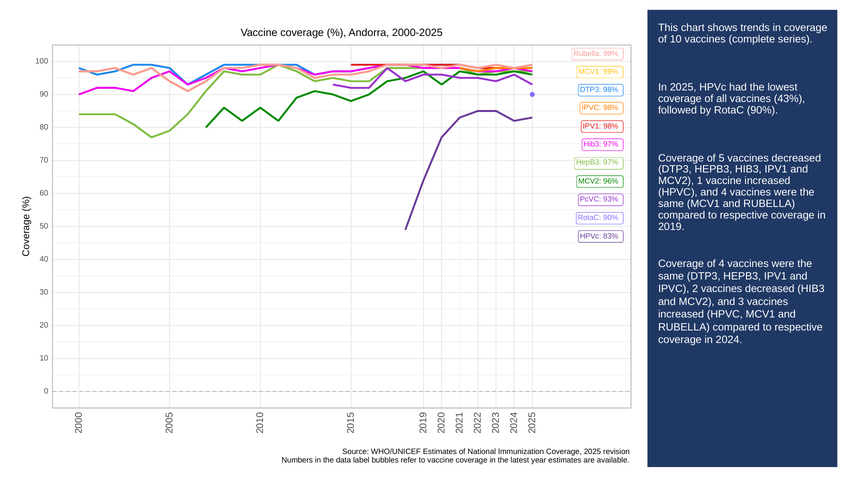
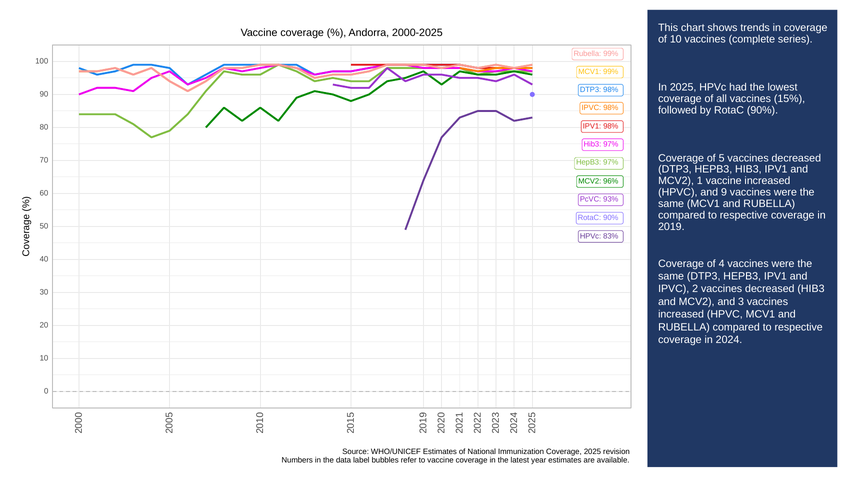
43%: 43% -> 15% (790, 99)
and 4: 4 -> 9 (724, 192)
